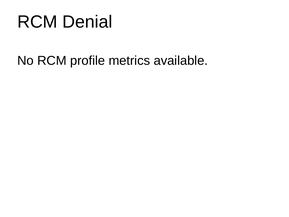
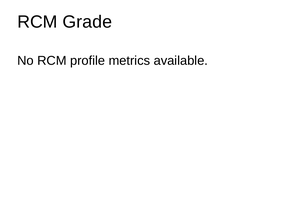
Denial: Denial -> Grade (87, 22)
